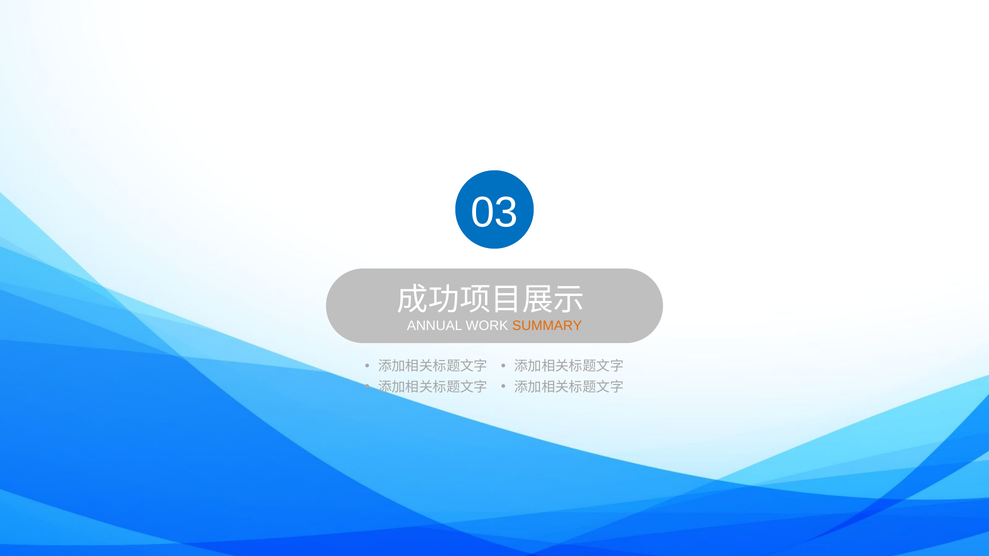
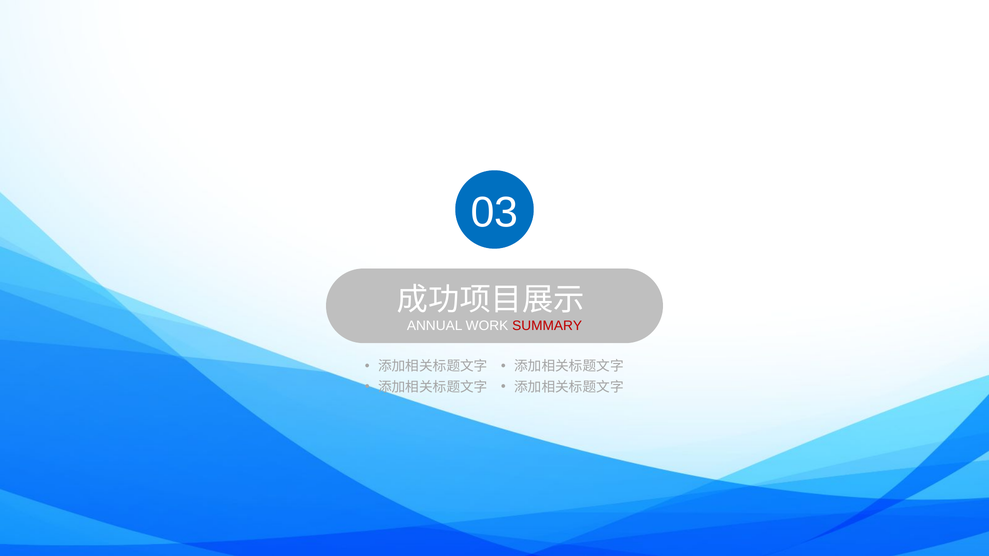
SUMMARY colour: orange -> red (547, 326)
